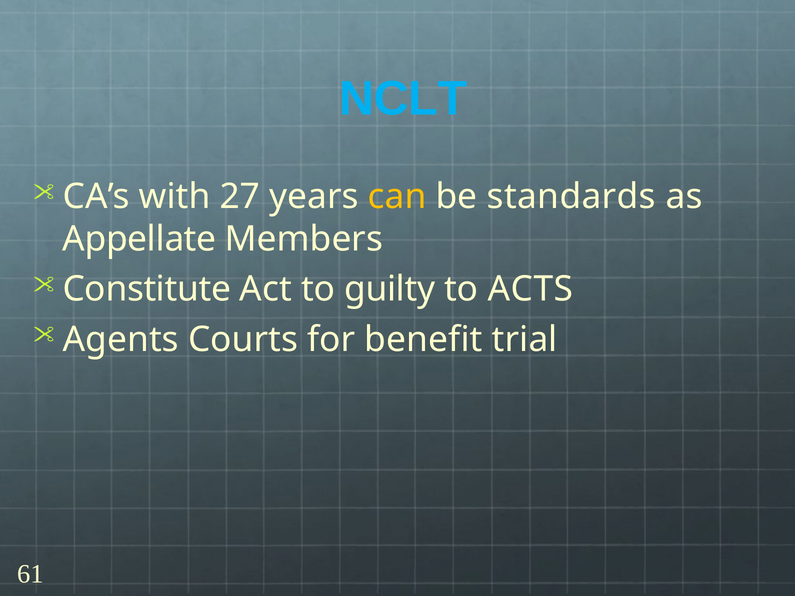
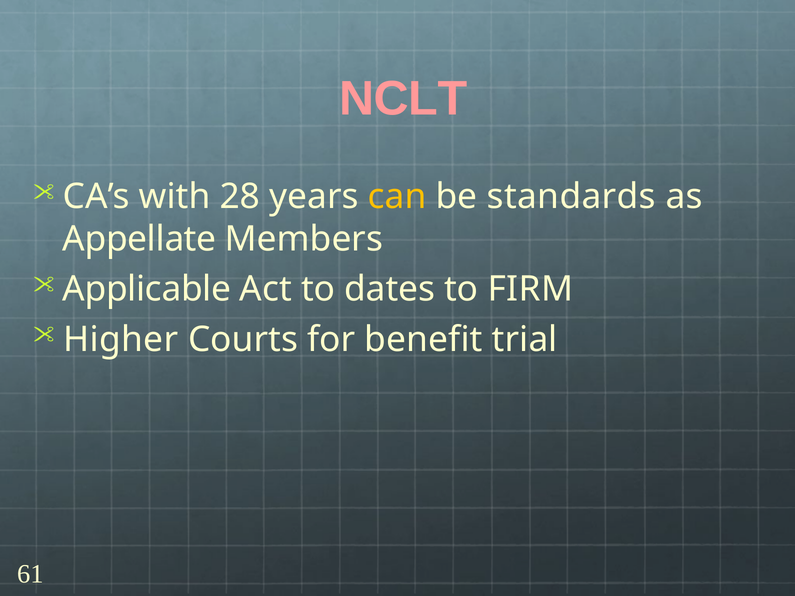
NCLT colour: light blue -> pink (403, 99)
27: 27 -> 28 (240, 197)
Constitute: Constitute -> Applicable (147, 289)
guilty: guilty -> dates (390, 289)
ACTS: ACTS -> FIRM (530, 289)
Agents: Agents -> Higher (121, 340)
